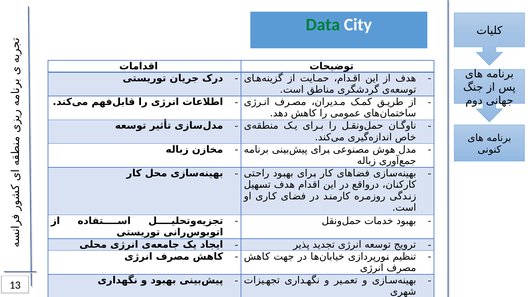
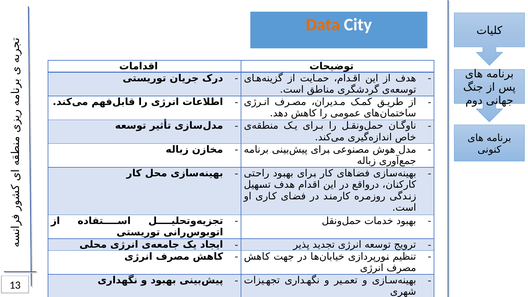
Data colour: green -> orange (323, 25)
